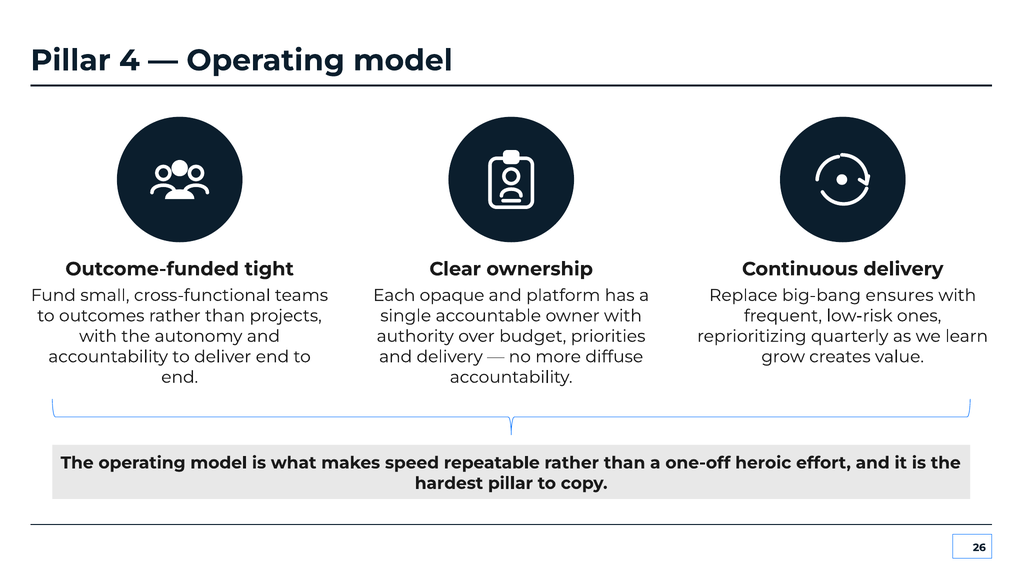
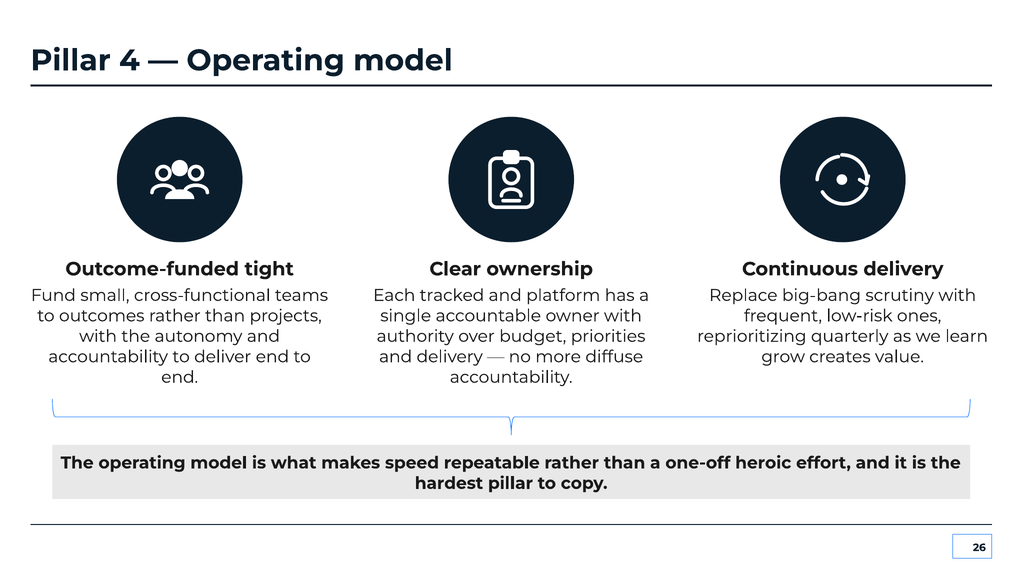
opaque: opaque -> tracked (452, 296)
ensures: ensures -> scrutiny (900, 296)
